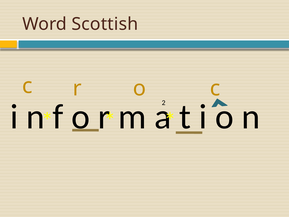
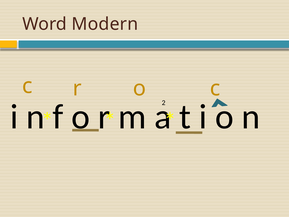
Scottish: Scottish -> Modern (105, 24)
